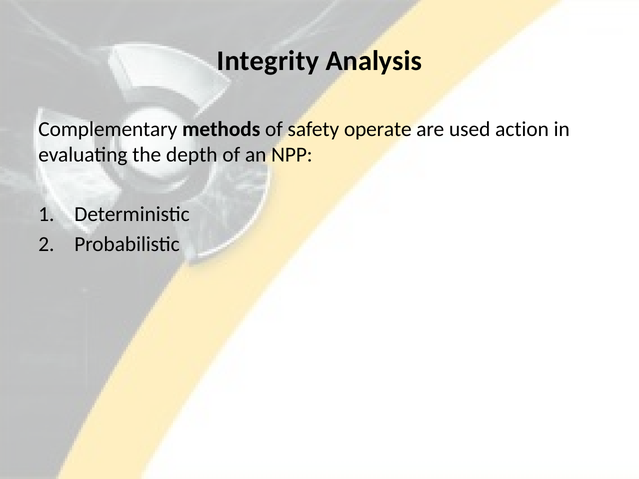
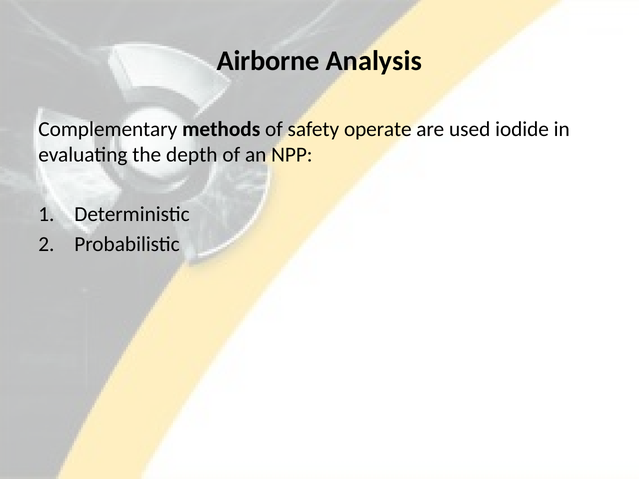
Integrity: Integrity -> Airborne (268, 61)
action: action -> iodide (522, 129)
